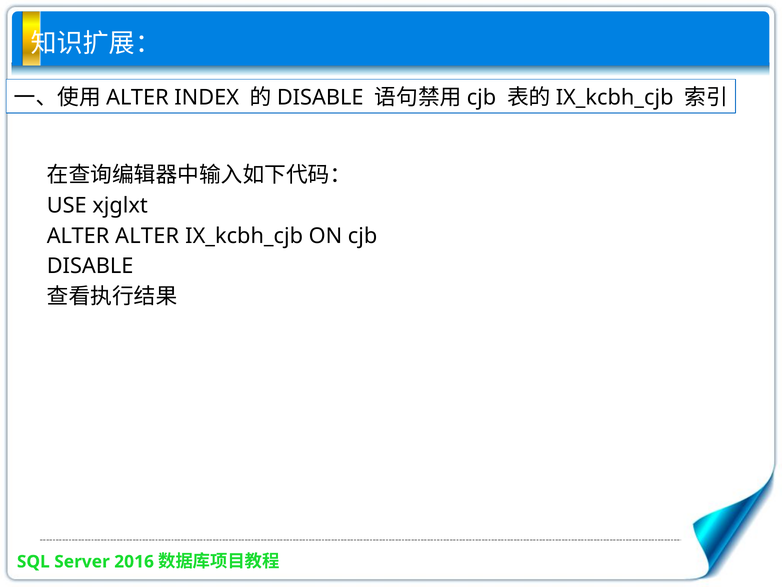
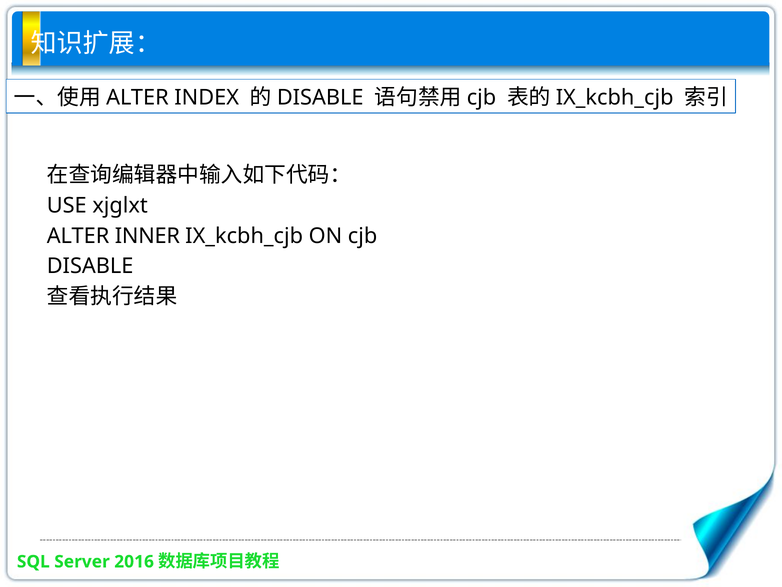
ALTER ALTER: ALTER -> INNER (147, 236)
